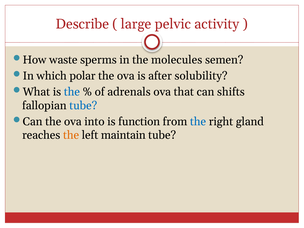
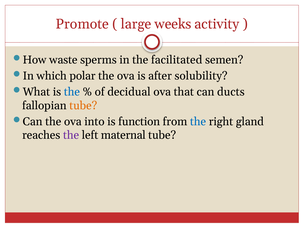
Describe: Describe -> Promote (82, 24)
pelvic: pelvic -> weeks (173, 24)
molecules: molecules -> facilitated (177, 60)
adrenals: adrenals -> decidual (129, 92)
shifts: shifts -> ducts (231, 92)
tube colour: blue -> orange (83, 106)
the colour: orange -> purple (71, 135)
maintain: maintain -> maternal (123, 135)
